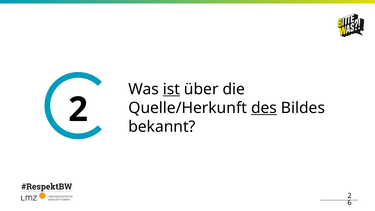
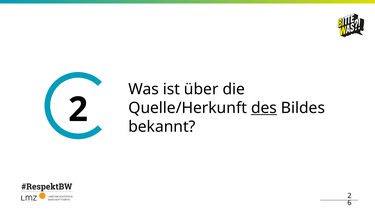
ist underline: present -> none (171, 89)
